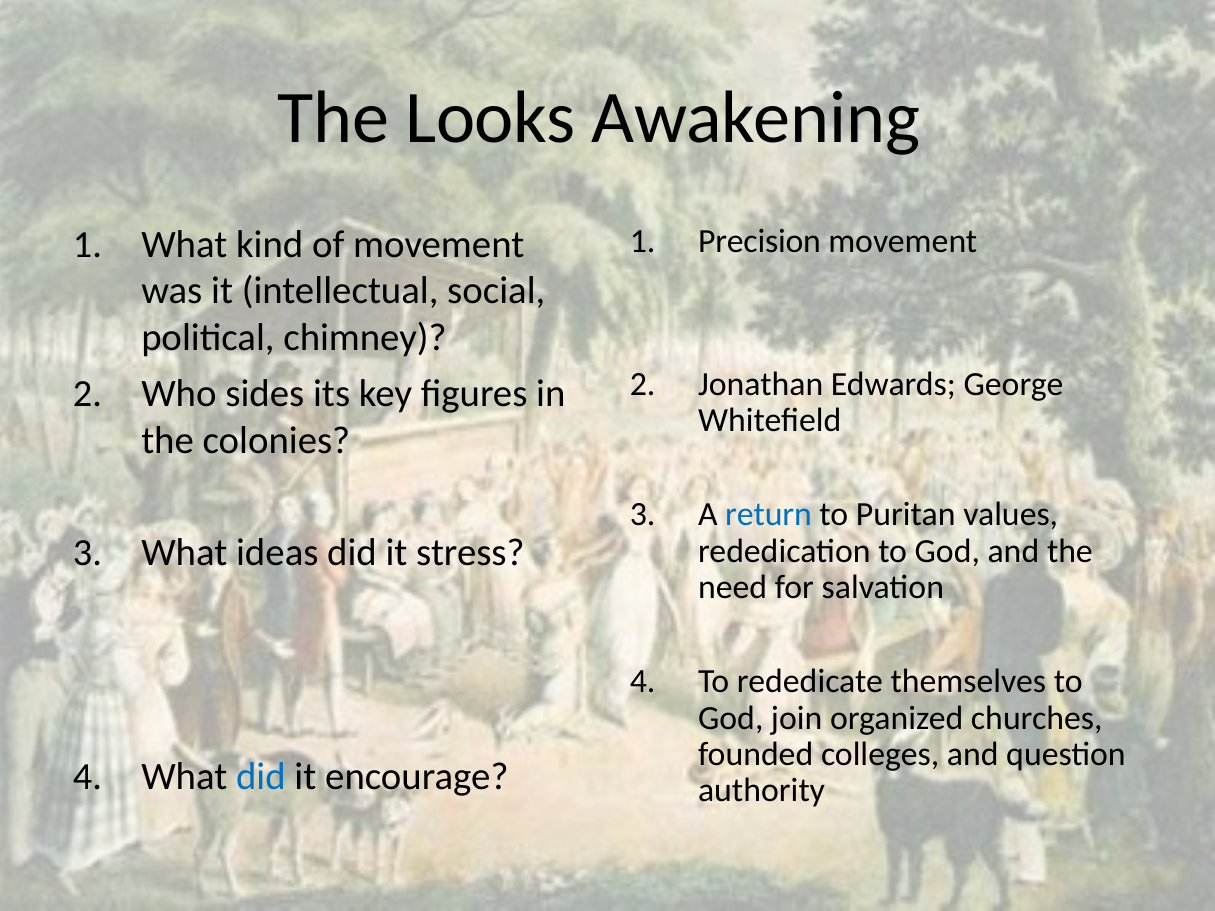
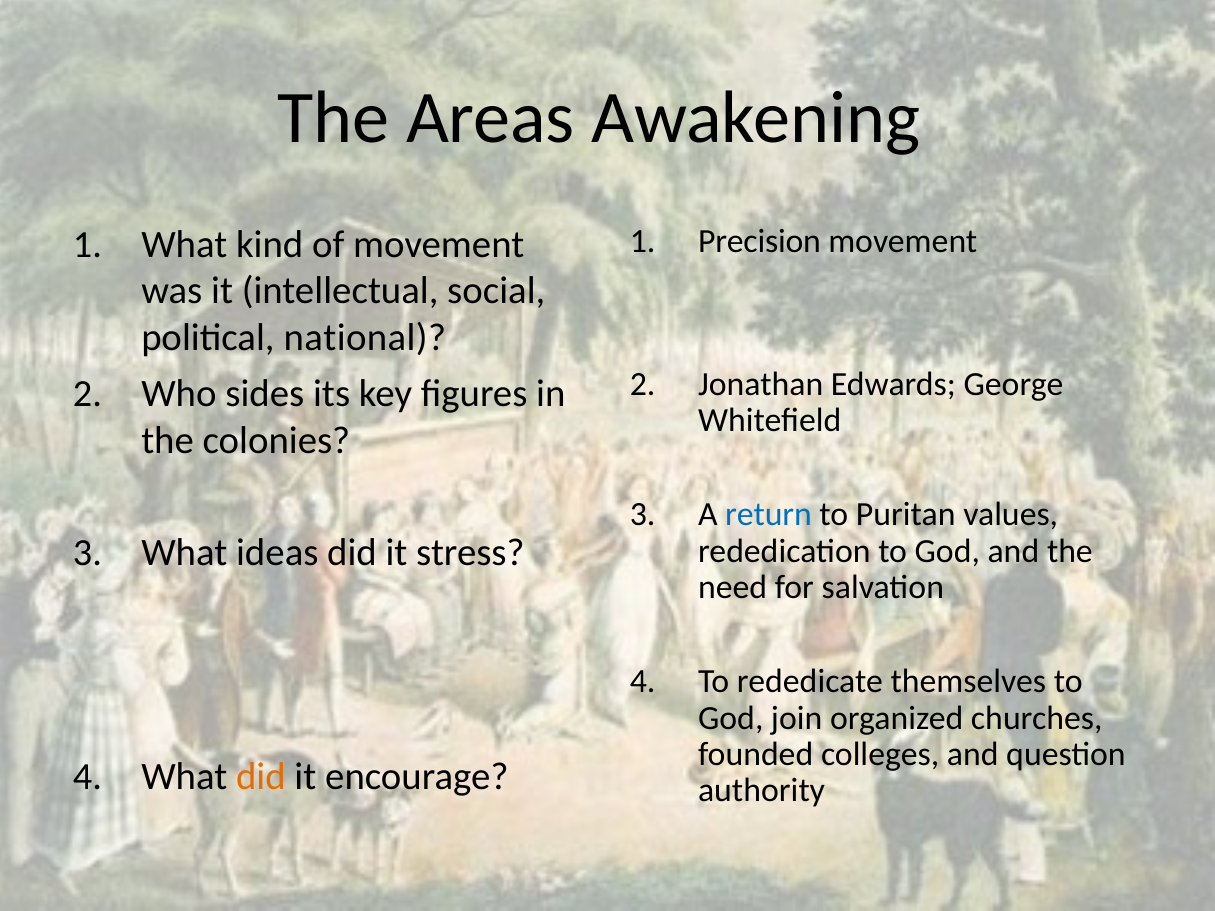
Looks: Looks -> Areas (490, 118)
chimney: chimney -> national (365, 338)
did colour: blue -> orange (261, 776)
